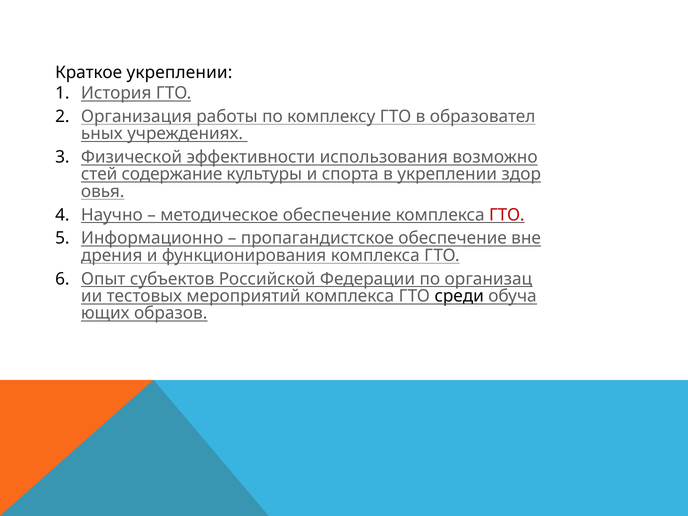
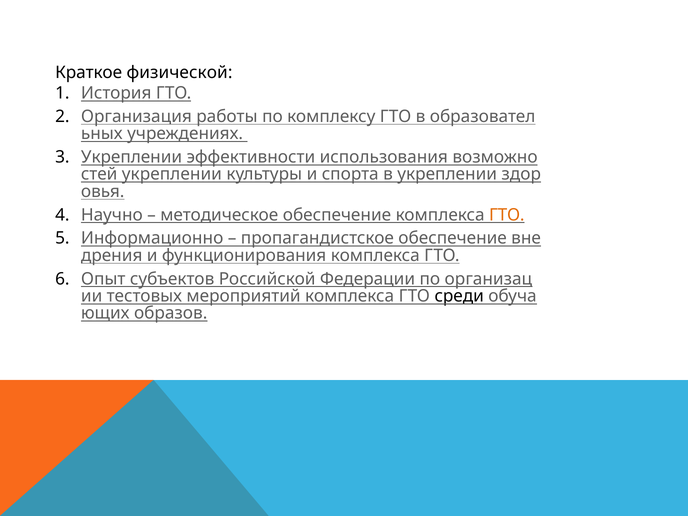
Краткое укреплении: укреплении -> физической (180, 72)
Физической: Физической -> Укреплении (132, 157)
содержание: содержание -> укреплении (172, 174)
ГТО colour: red -> orange (507, 215)
